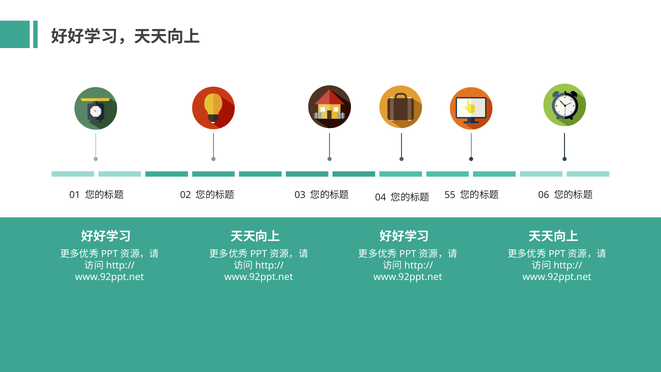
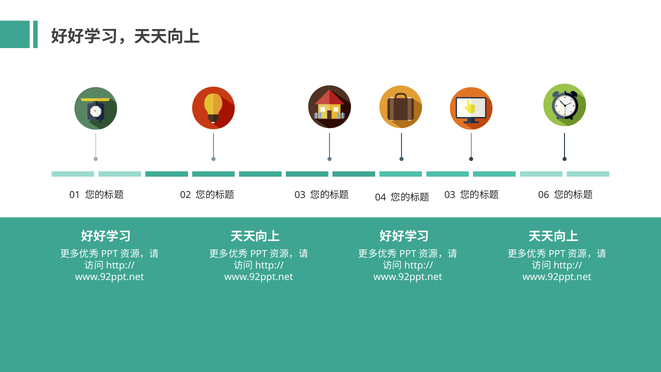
55: 55 -> 03 (450, 195)
